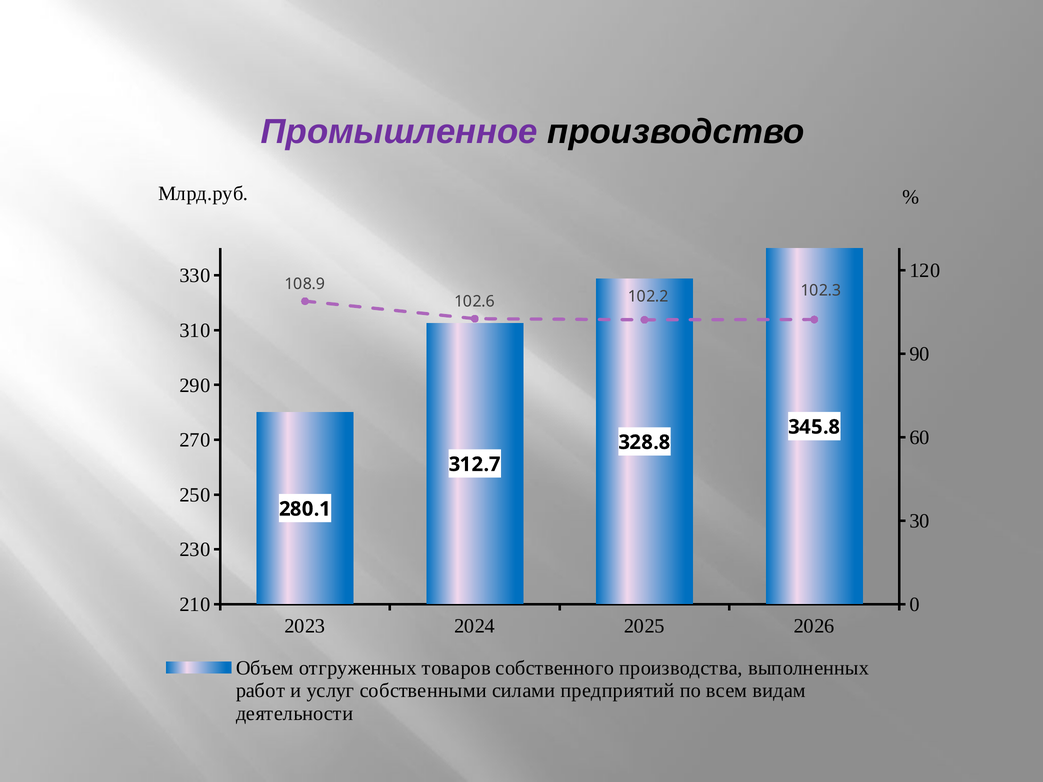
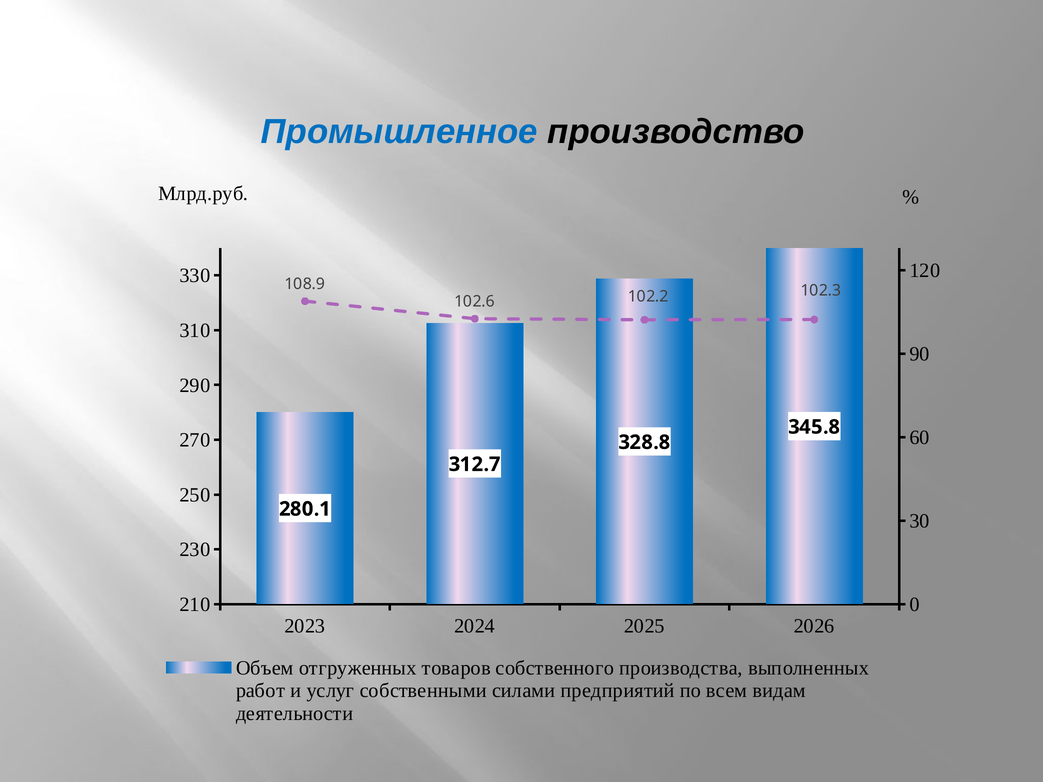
Промышленное colour: purple -> blue (399, 132)
